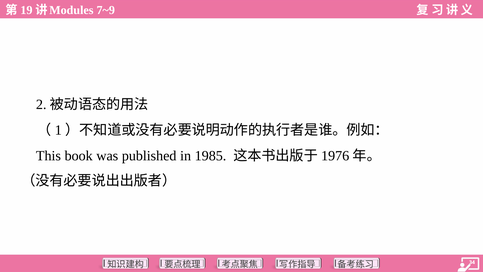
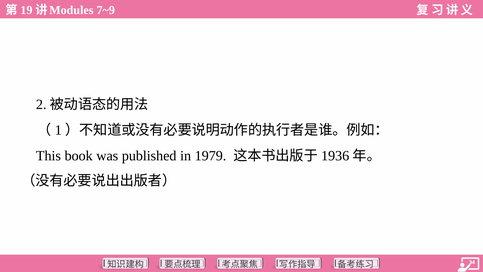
1985: 1985 -> 1979 (211, 156)
1976: 1976 -> 1936 (335, 156)
